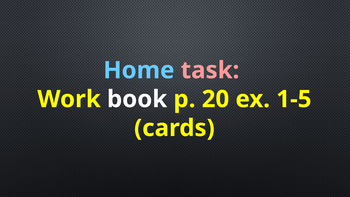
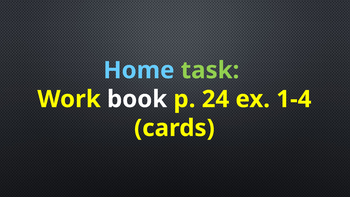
task colour: pink -> light green (210, 70)
20: 20 -> 24 (215, 99)
1-5: 1-5 -> 1-4 (294, 99)
